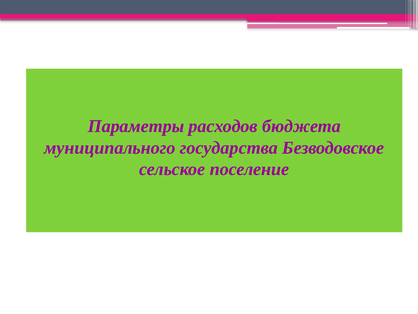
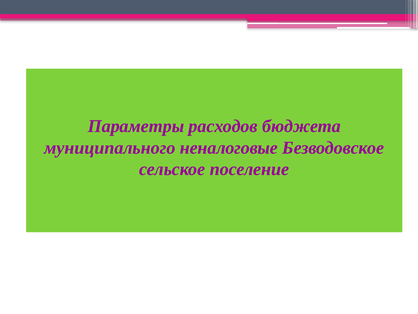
государства: государства -> неналоговые (229, 148)
